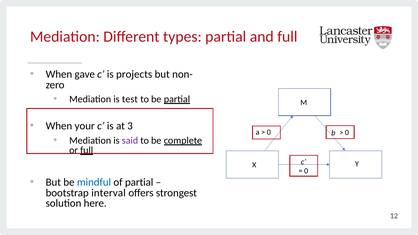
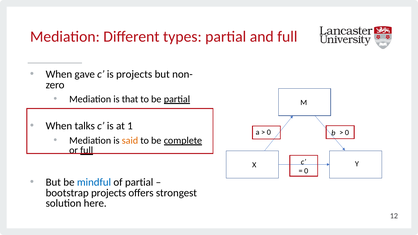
test: test -> that (130, 99)
your: your -> talks (85, 126)
3: 3 -> 1 (130, 126)
said colour: purple -> orange (130, 141)
bootstrap interval: interval -> projects (109, 193)
